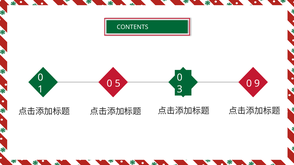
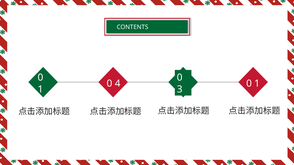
5: 5 -> 4 (118, 84)
9: 9 -> 1 (257, 84)
